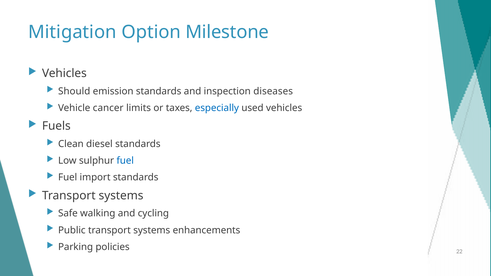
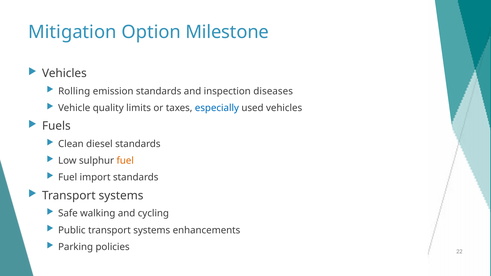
Should: Should -> Rolling (74, 91)
cancer: cancer -> quality (108, 108)
fuel colour: blue -> orange (125, 161)
